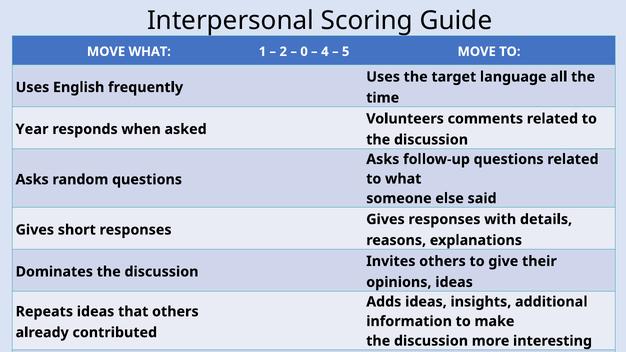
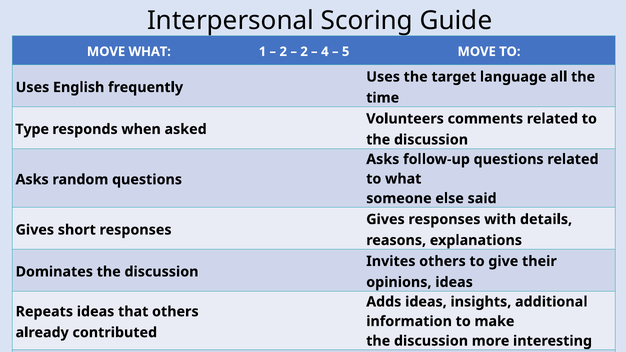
0: 0 -> 2 (304, 52)
Year: Year -> Type (32, 129)
